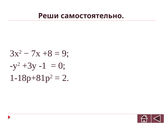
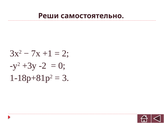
+8: +8 -> +1 (47, 53)
9: 9 -> 2 (65, 53)
-1: -1 -> -2 (43, 66)
2: 2 -> 3 (66, 78)
